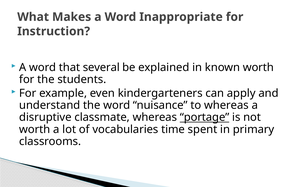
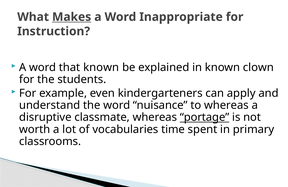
Makes underline: none -> present (72, 17)
that several: several -> known (101, 67)
known worth: worth -> clown (258, 67)
